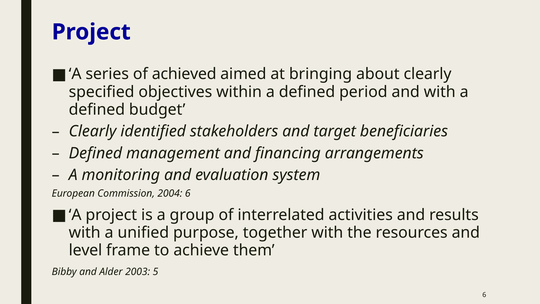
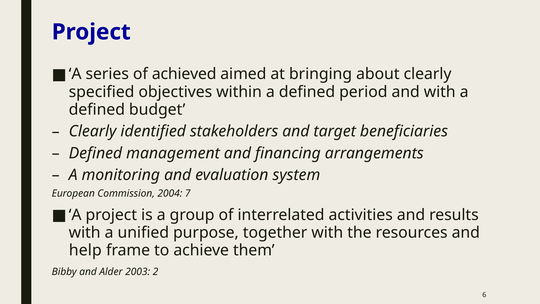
2004 6: 6 -> 7 (188, 193)
level: level -> help (85, 250)
5: 5 -> 2 (155, 271)
